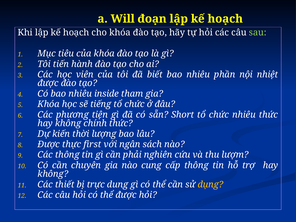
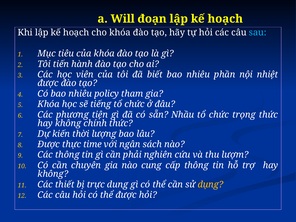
sau colour: light green -> light blue (258, 33)
inside: inside -> policy (107, 94)
Short: Short -> Nhầu (183, 115)
chức nhiêu: nhiêu -> trọng (244, 115)
first: first -> time (93, 144)
